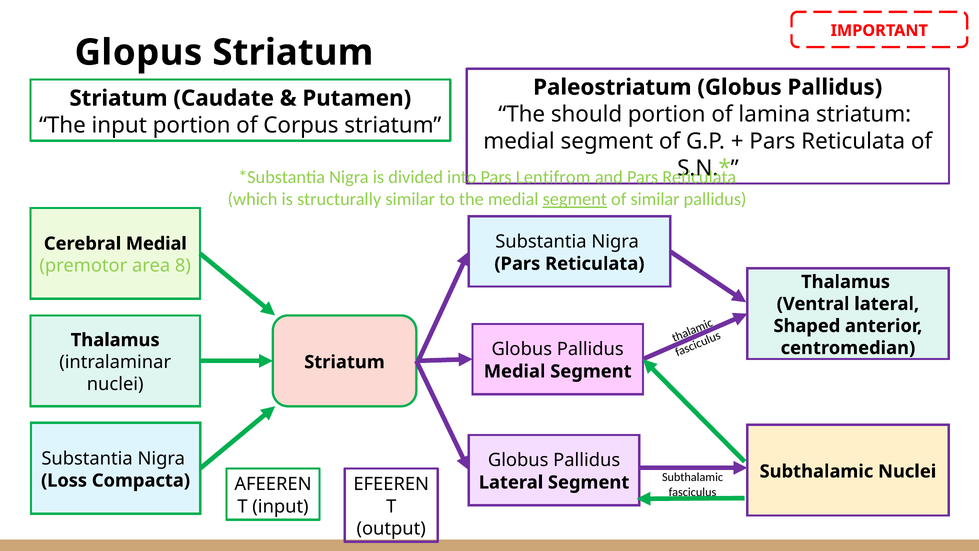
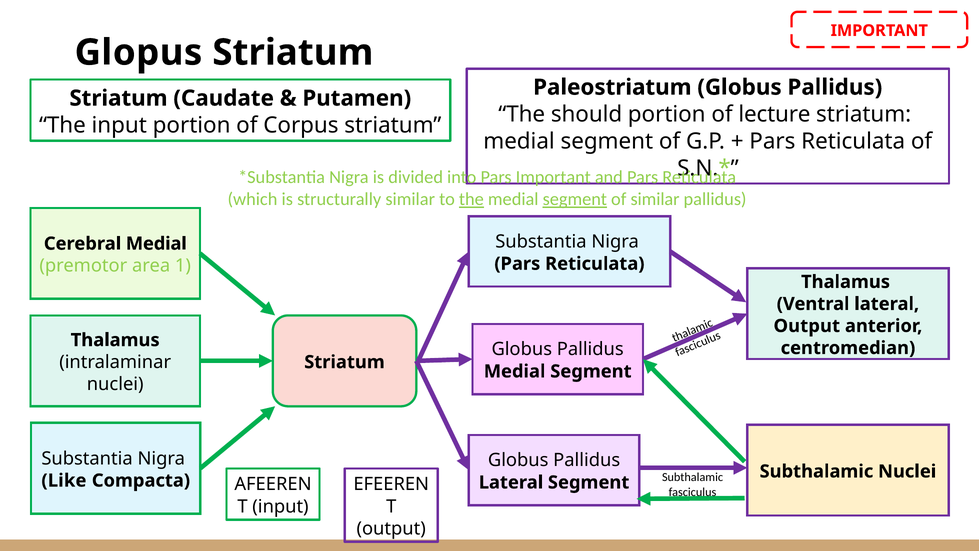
lamina: lamina -> lecture (774, 114)
Pars Lentifrom: Lentifrom -> Important (553, 177)
the underline: none -> present (471, 199)
8: 8 -> 1 (183, 266)
Shaped: Shaped -> Output (807, 326)
Loss: Loss -> Like (64, 480)
